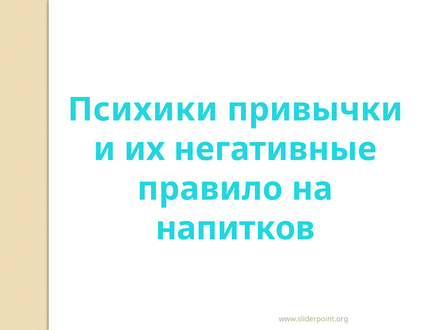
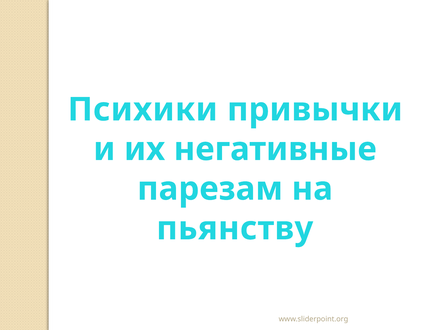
правило: правило -> парезам (210, 188)
напитков: напитков -> пьянству (235, 228)
